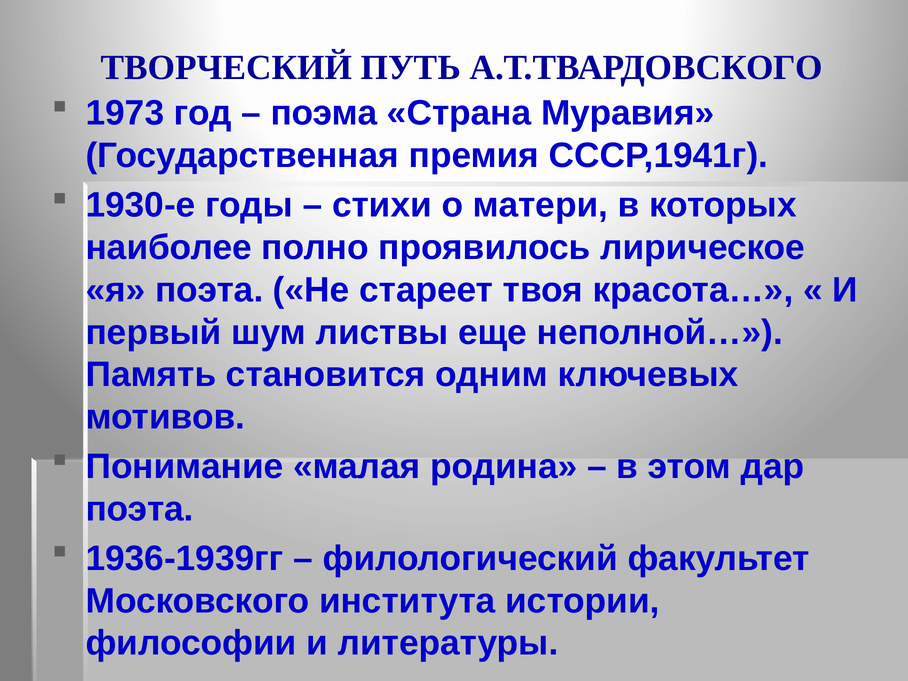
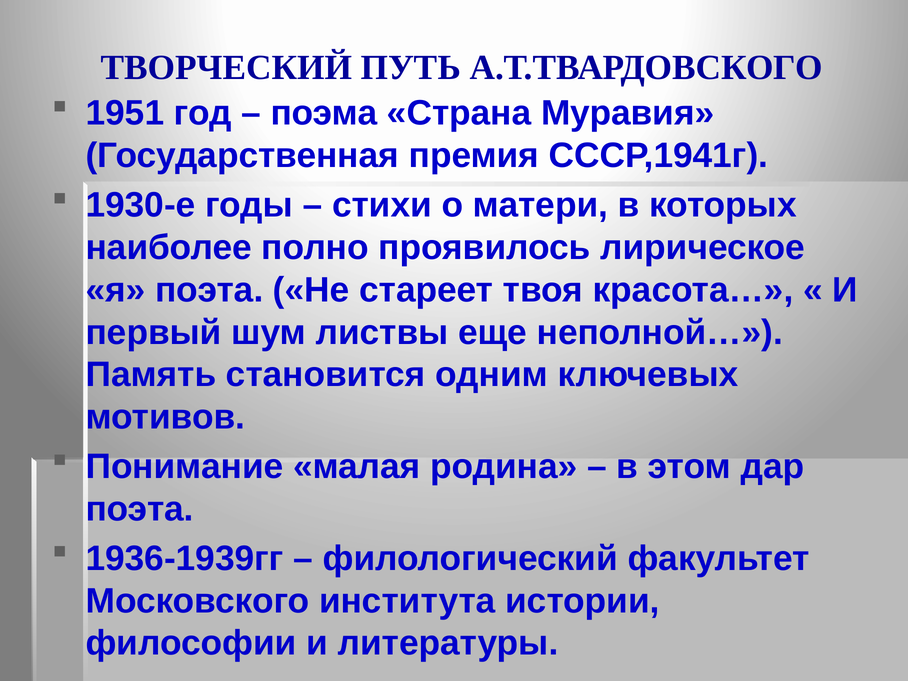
1973: 1973 -> 1951 (125, 113)
